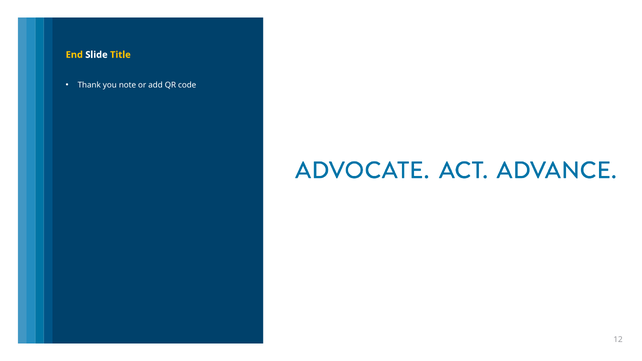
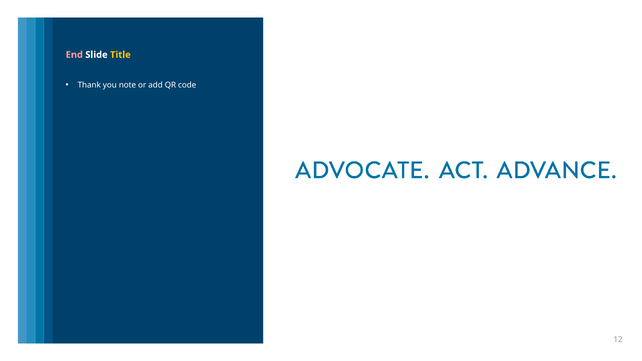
End colour: yellow -> pink (74, 55)
